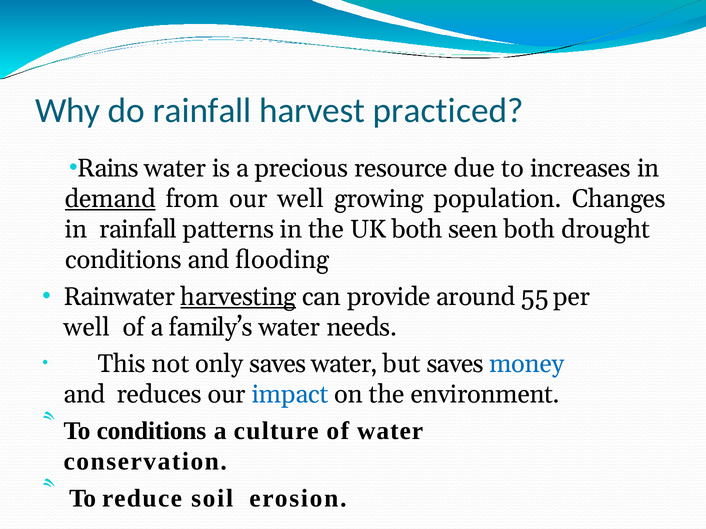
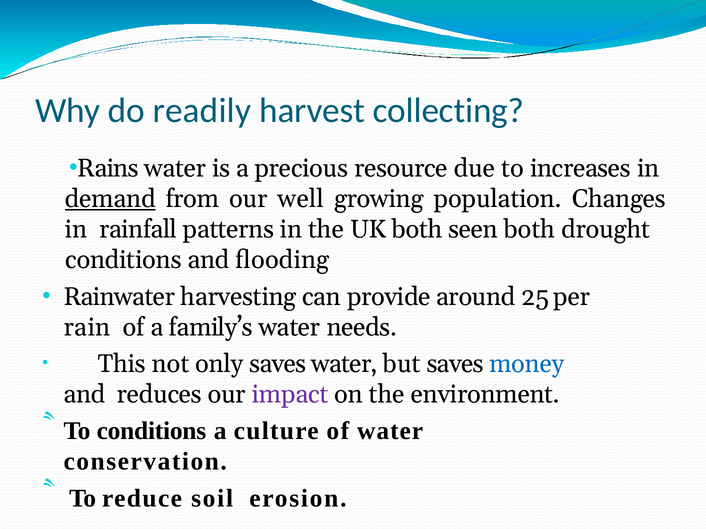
do rainfall: rainfall -> readily (202, 111)
practiced: practiced -> collecting (448, 111)
harvesting underline: present -> none (238, 297)
55: 55 -> 25 (535, 297)
well: well -> rain (87, 327)
impact colour: blue -> purple (290, 395)
